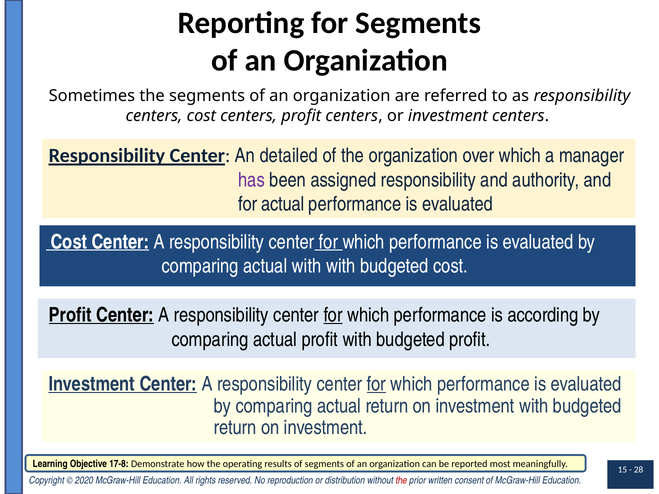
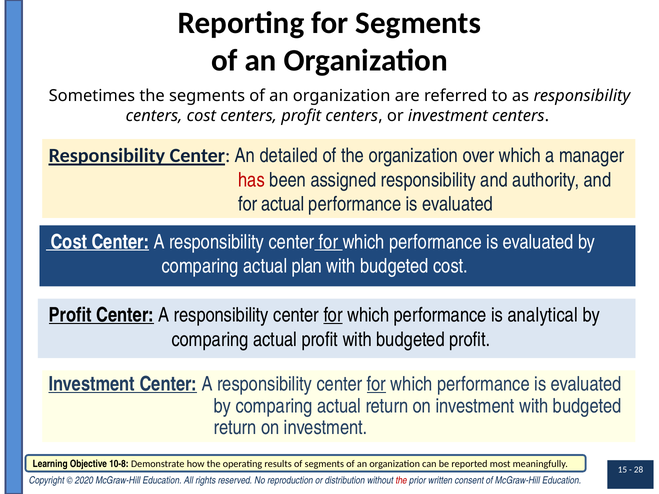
has colour: purple -> red (252, 180)
actual with: with -> plan (307, 266)
according: according -> analytical (543, 316)
17-8: 17-8 -> 10-8 (119, 464)
